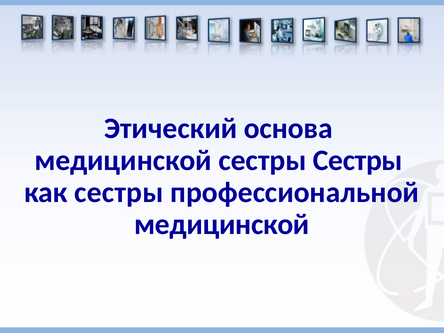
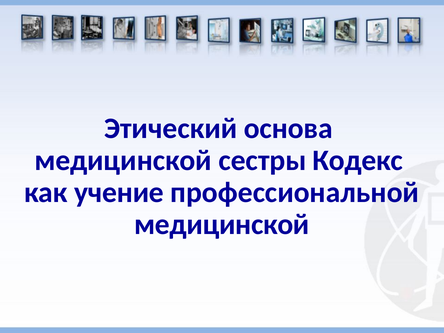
сестры Сестры: Сестры -> Кодекс (358, 160)
как сестры: сестры -> учение (119, 192)
